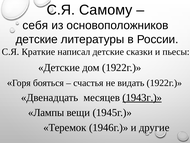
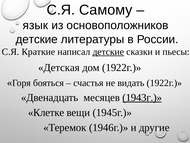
себя: себя -> язык (35, 25)
детские underline: none -> present (108, 52)
Детские: Детские -> Детская (59, 67)
Лампы: Лампы -> Клетке (46, 112)
